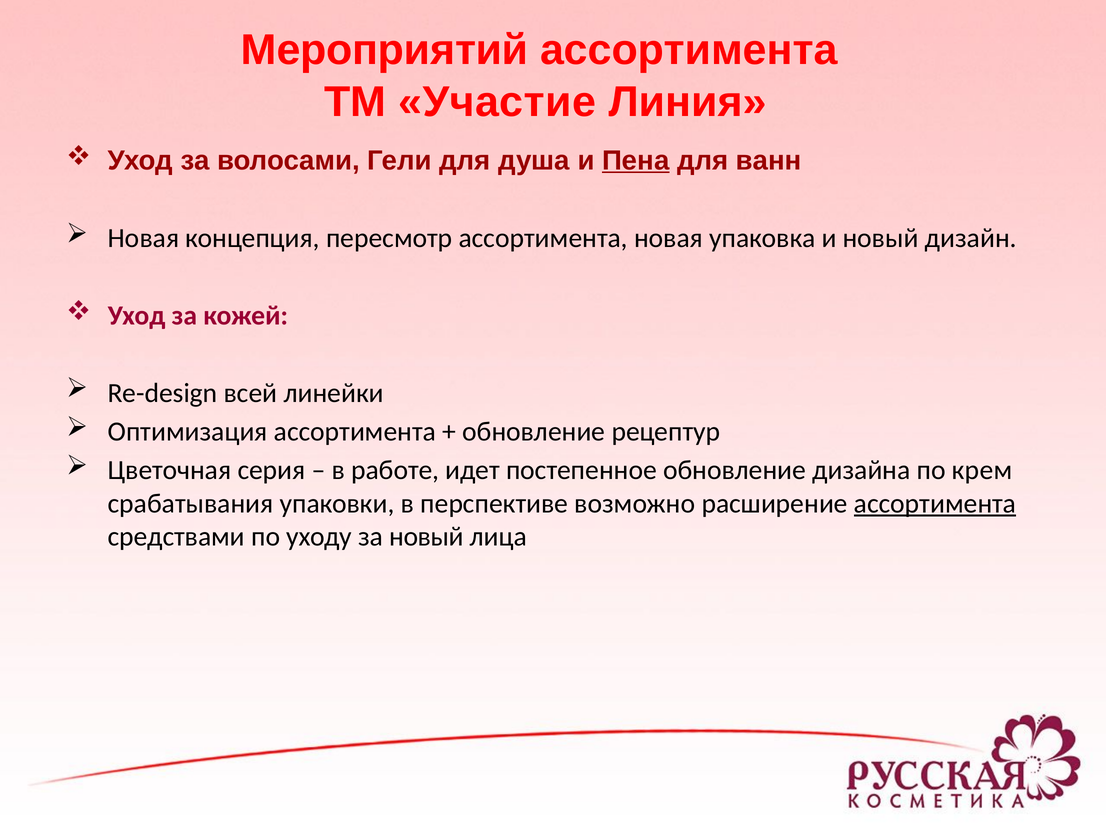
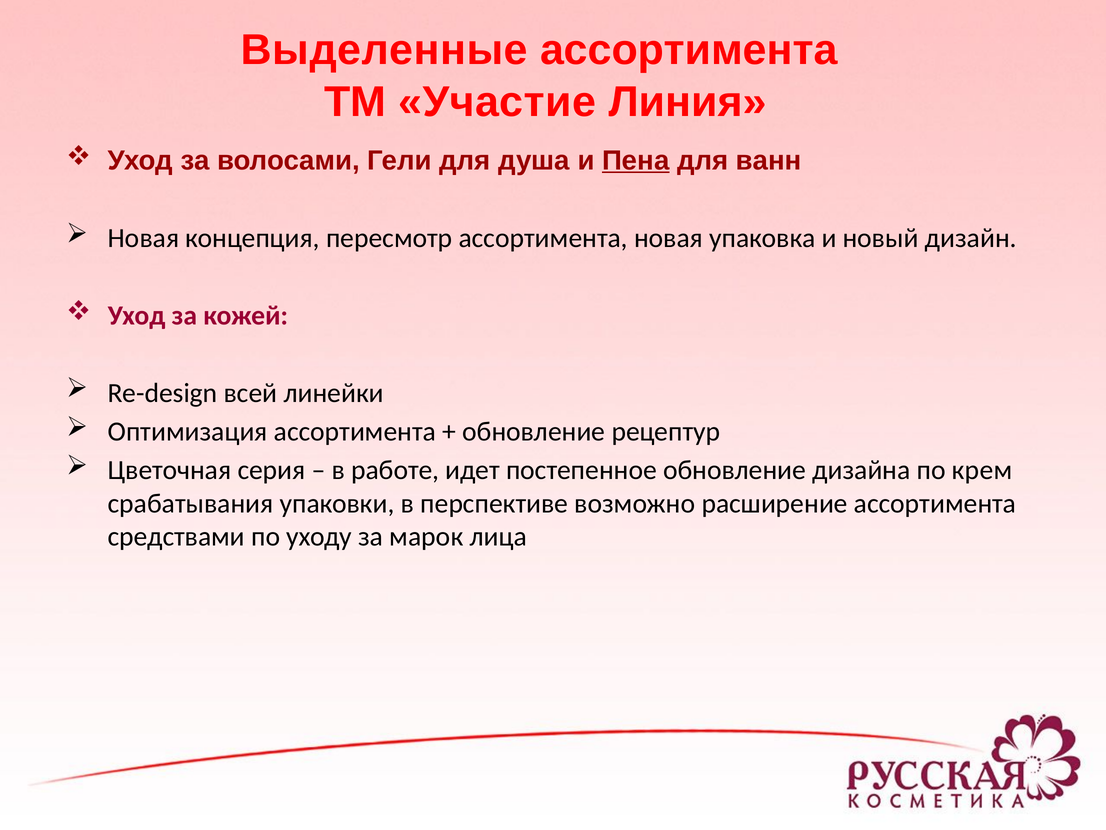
Мероприятий: Мероприятий -> Выделенные (384, 50)
ассортимента underline: present -> none (935, 503)
за новый: новый -> марок (426, 536)
